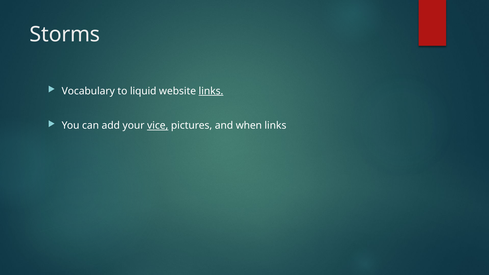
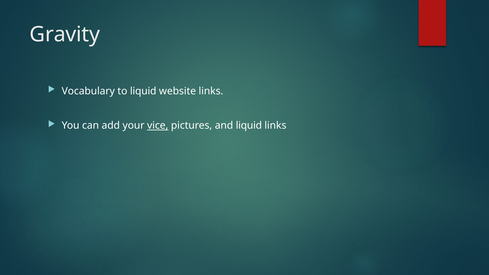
Storms: Storms -> Gravity (65, 34)
links underline: present -> none (211, 91)
and when: when -> liquid (249, 126)
